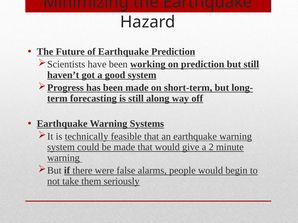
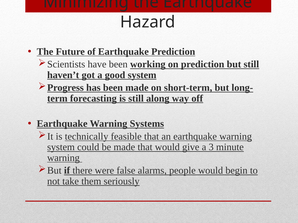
2: 2 -> 3 (211, 147)
